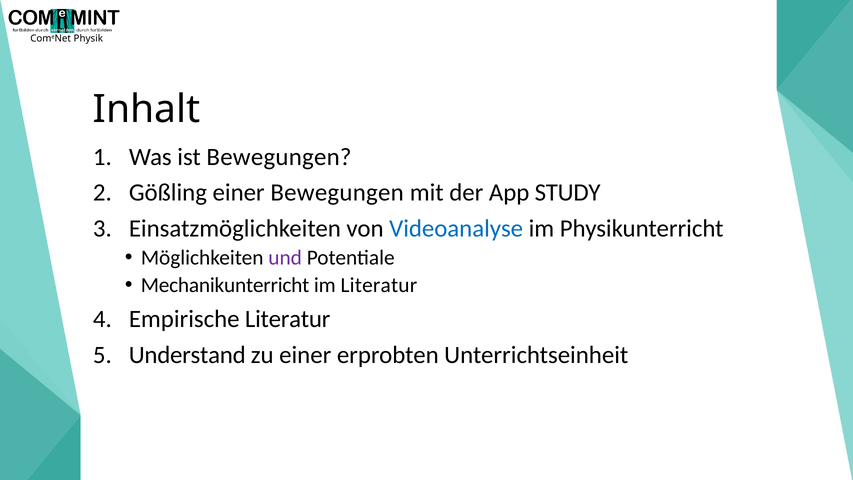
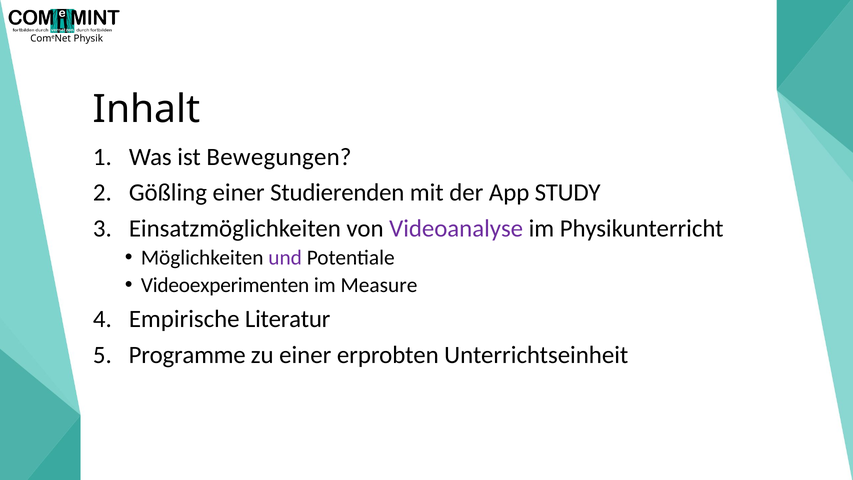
einer Bewegungen: Bewegungen -> Studierenden (337, 193)
Videoanalyse colour: blue -> purple (456, 228)
Mechanikunterricht: Mechanikunterricht -> Videoexperimenten (225, 285)
im Literatur: Literatur -> Measure (379, 285)
Understand: Understand -> Programme (187, 355)
